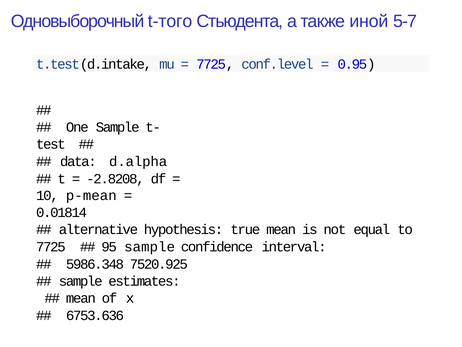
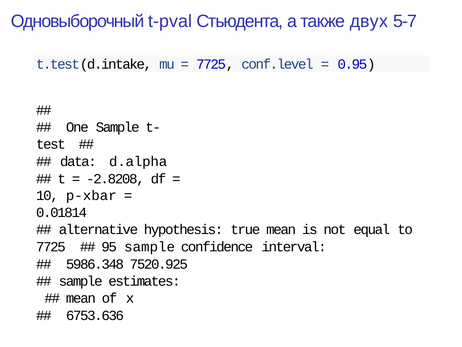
t-того: t-того -> t-pval (170, 21)
иной: иной -> двух (369, 21)
p-mean: p-mean -> p-xbar (91, 196)
